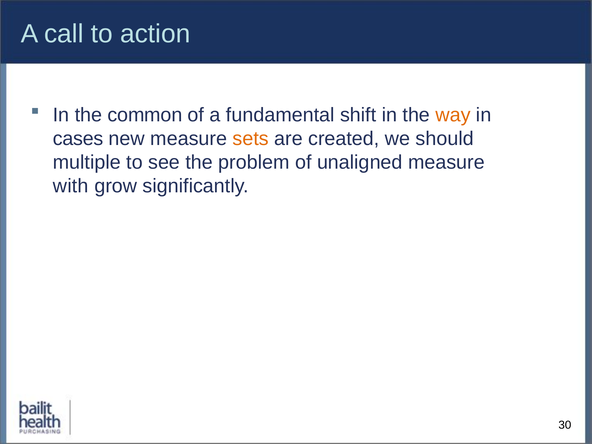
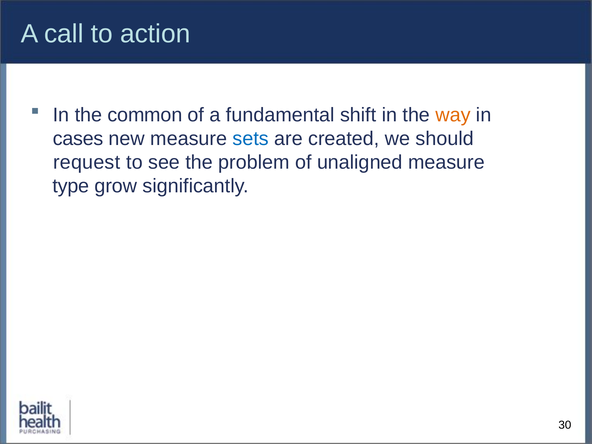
sets colour: orange -> blue (251, 139)
multiple: multiple -> request (87, 162)
with: with -> type (71, 186)
